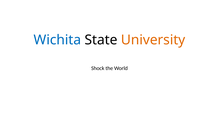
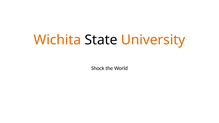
Wichita colour: blue -> orange (57, 40)
